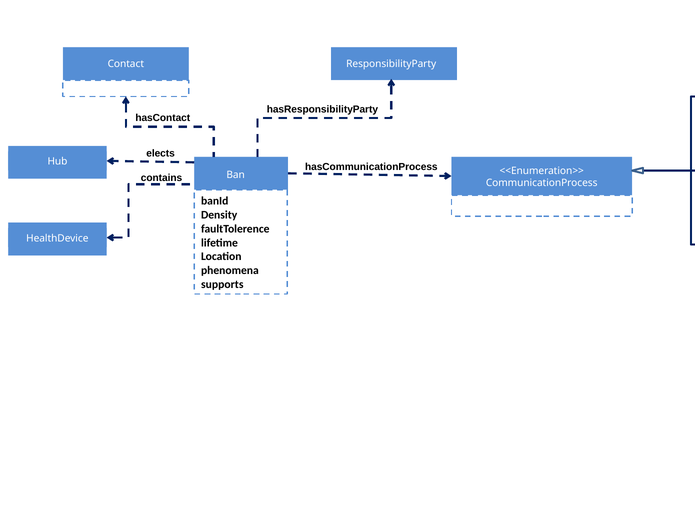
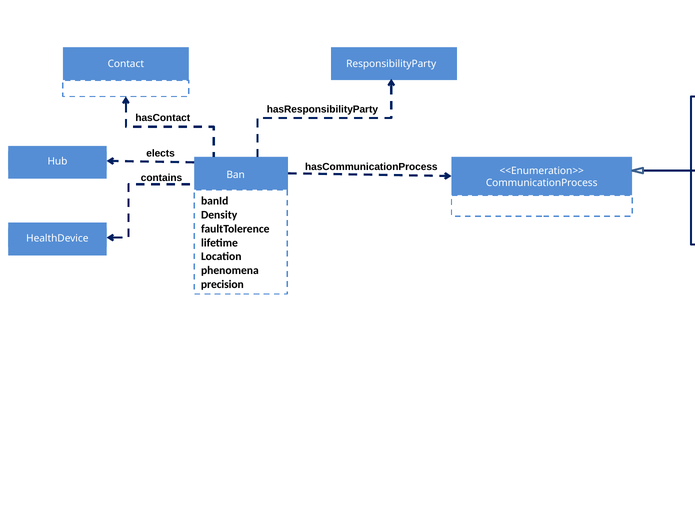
supports: supports -> precision (222, 284)
